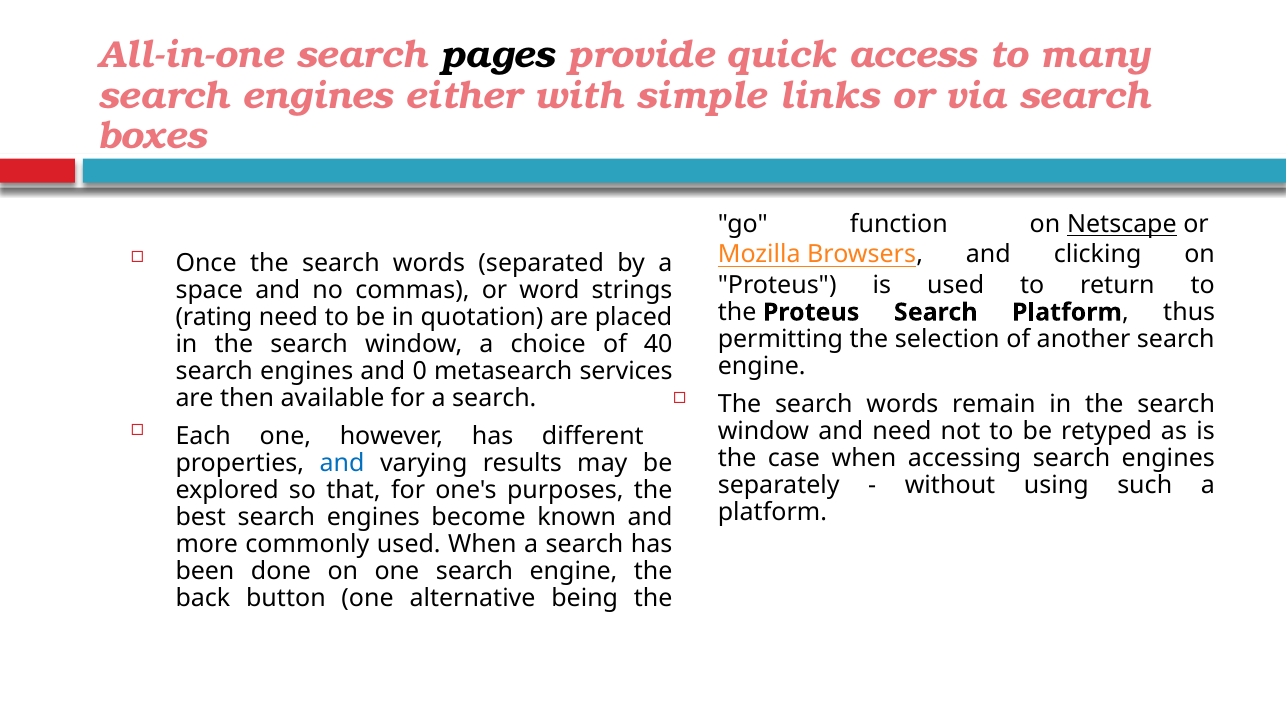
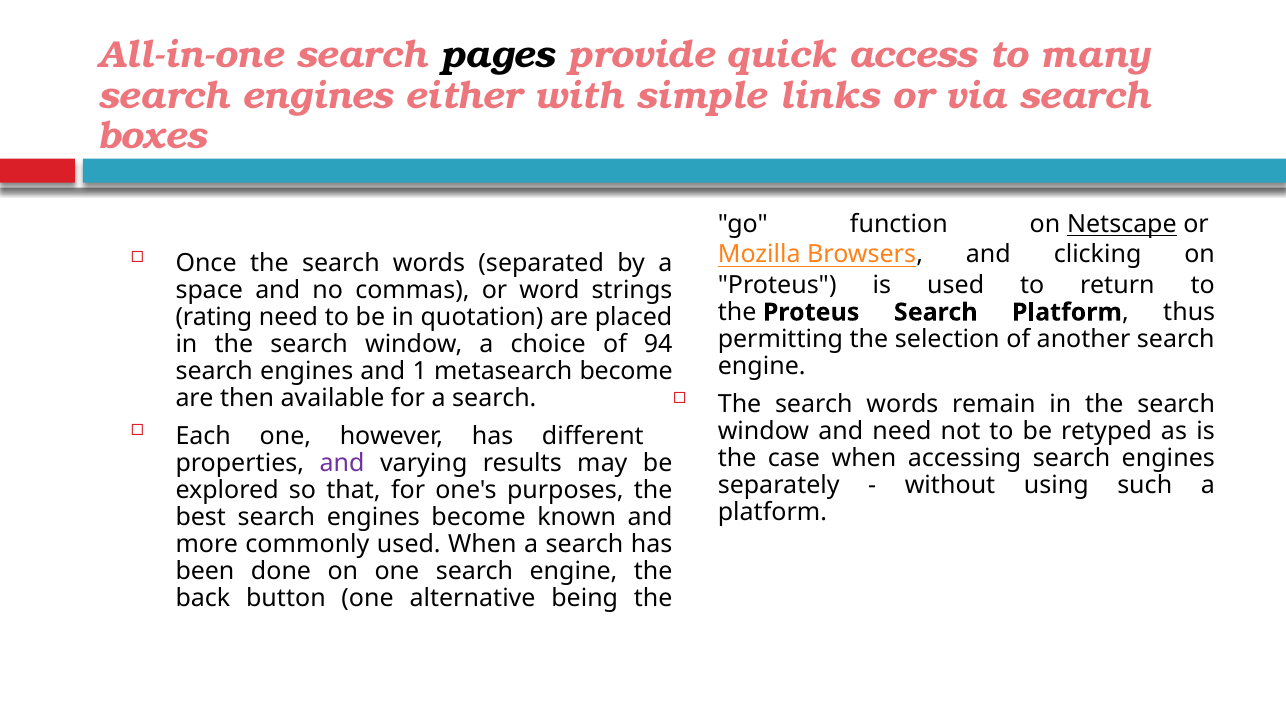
40: 40 -> 94 (658, 344)
0: 0 -> 1 (420, 371)
metasearch services: services -> become (626, 371)
and colour: blue -> purple (342, 464)
